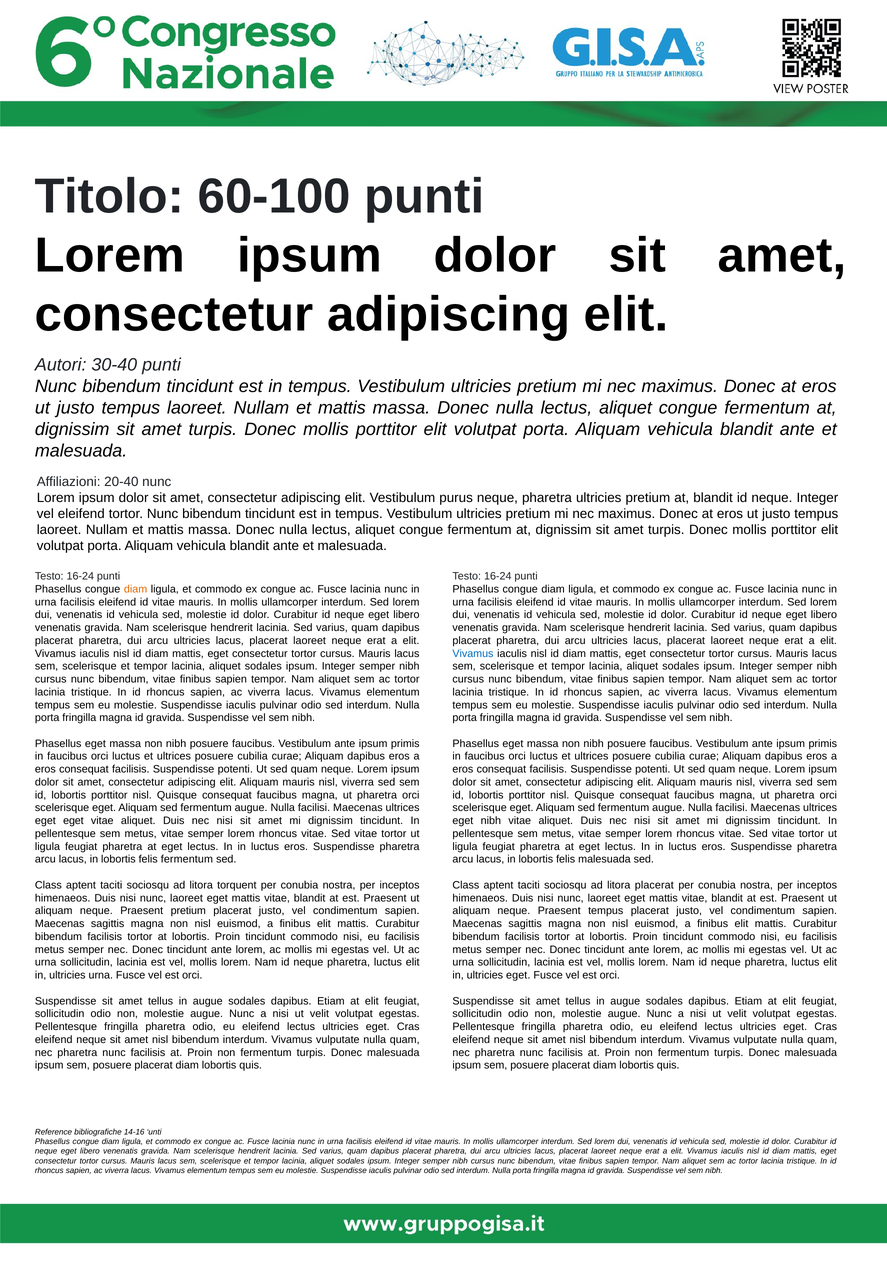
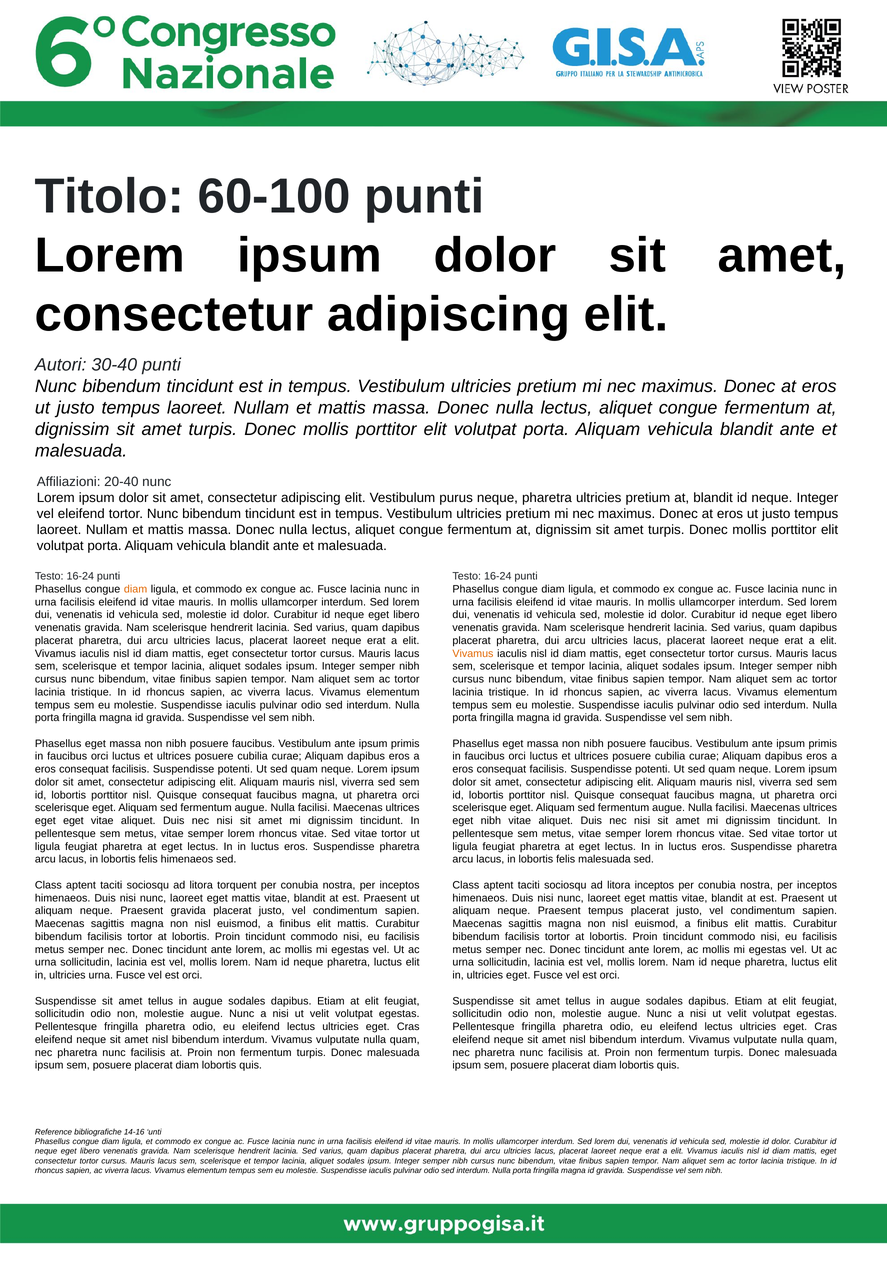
Vivamus colour: blue -> orange (473, 654)
felis fermentum: fermentum -> himenaeos (187, 860)
litora placerat: placerat -> inceptos (654, 885)
Praesent pretium: pretium -> gravida (188, 911)
